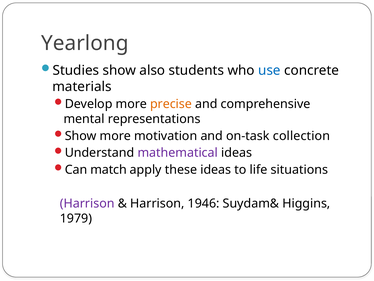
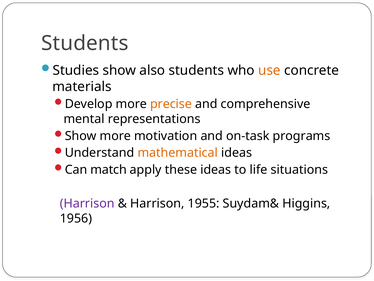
Yearlong: Yearlong -> Students (85, 43)
use colour: blue -> orange (269, 70)
collection: collection -> programs (302, 136)
mathematical colour: purple -> orange (178, 153)
1946: 1946 -> 1955 (204, 203)
1979: 1979 -> 1956 (76, 218)
